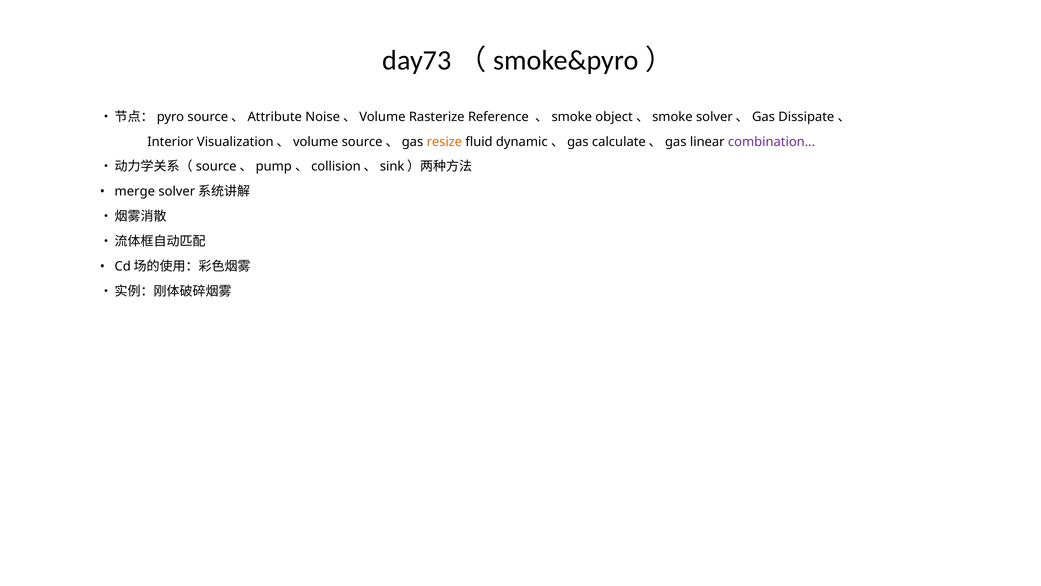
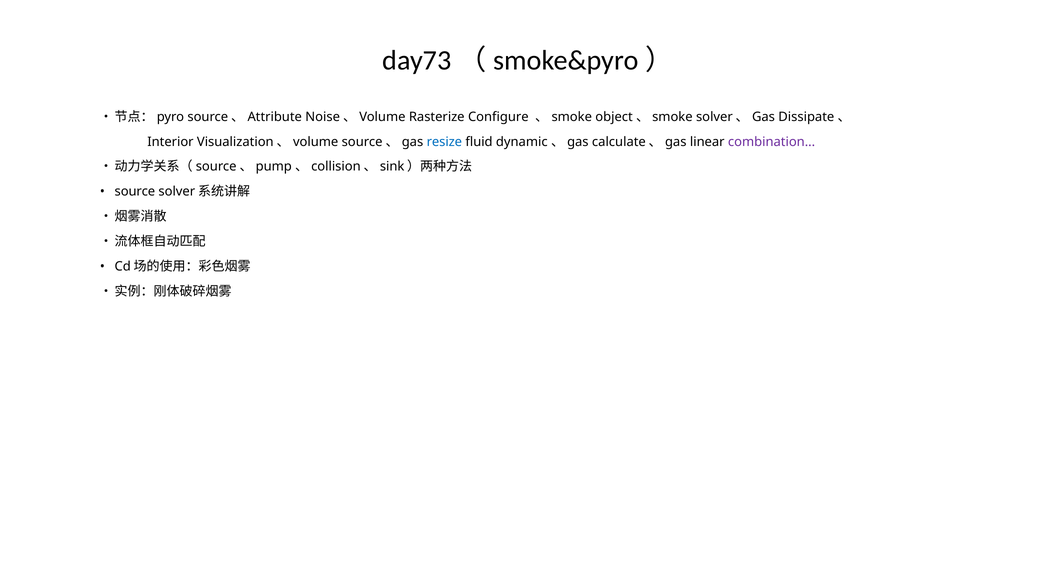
Reference: Reference -> Configure (498, 117)
resize colour: orange -> blue (444, 142)
merge: merge -> source (135, 191)
